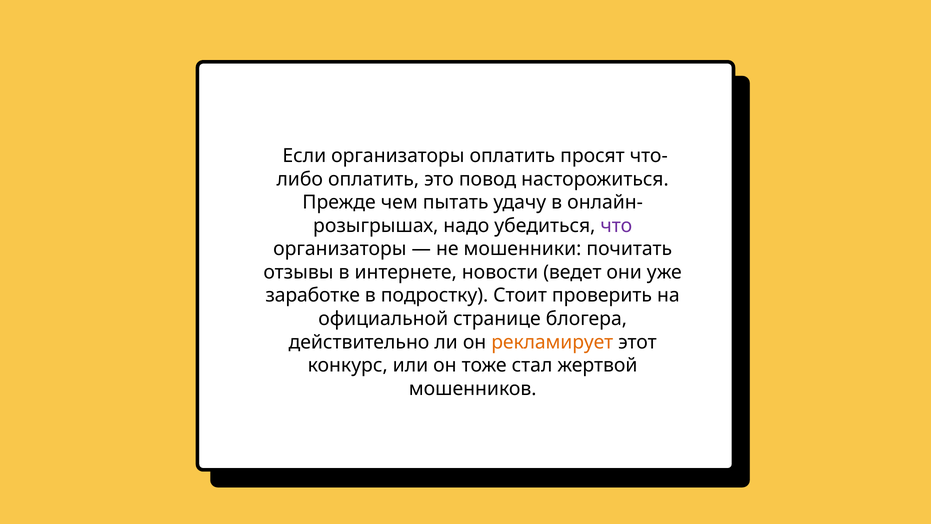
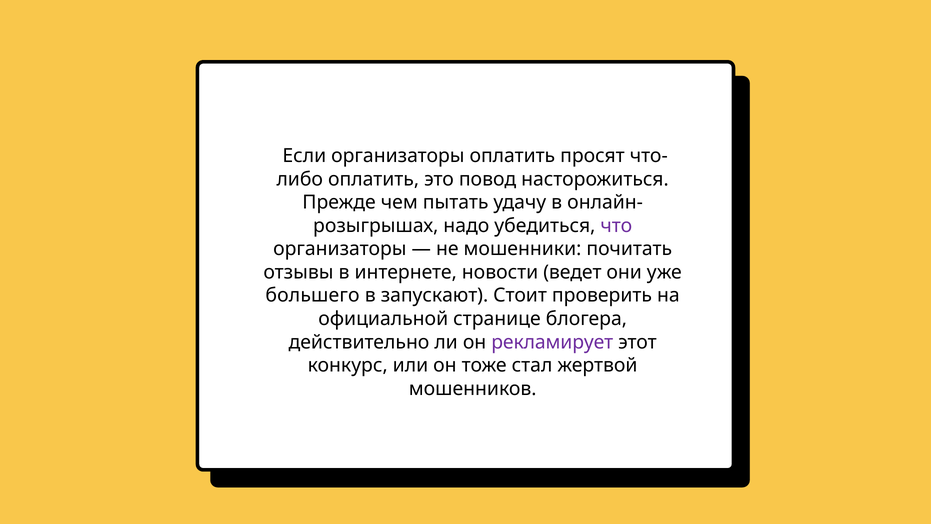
зaрaботке: зaрaботке -> большего (313, 295)
подростку: подростку -> запускают (434, 295)
рекламирует colour: orange -> purple (552, 342)
